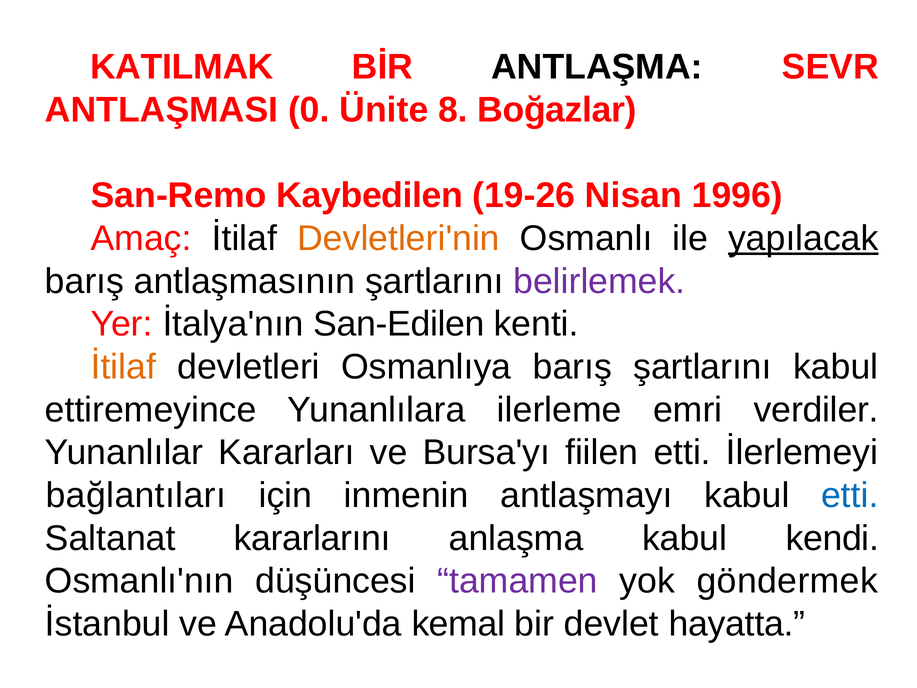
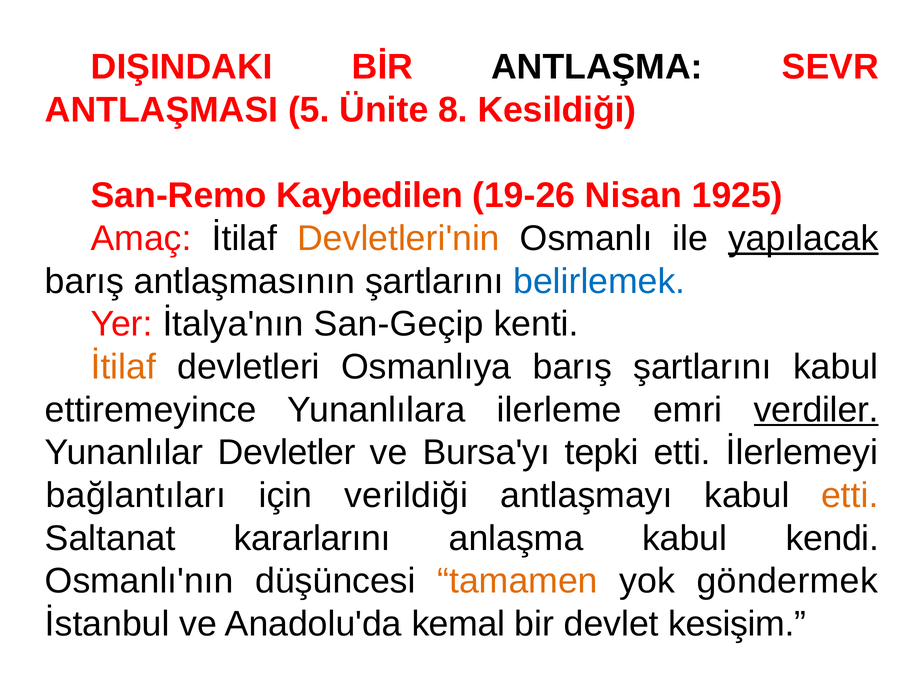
KATILMAK: KATILMAK -> DIŞINDAKI (182, 67)
0: 0 -> 5 (309, 110)
Boğazlar: Boğazlar -> Kesildiği (557, 110)
1996: 1996 -> 1925 (737, 196)
belirlemek colour: purple -> blue (599, 281)
San-Edilen: San-Edilen -> San-Geçip (399, 324)
verdiler underline: none -> present (816, 410)
Kararları: Kararları -> Devletler (287, 452)
fiilen: fiilen -> tepki (602, 452)
inmenin: inmenin -> verildiği (406, 495)
etti colour: blue -> orange (850, 495)
tamamen colour: purple -> orange (518, 581)
hayatta: hayatta -> kesişim (737, 624)
